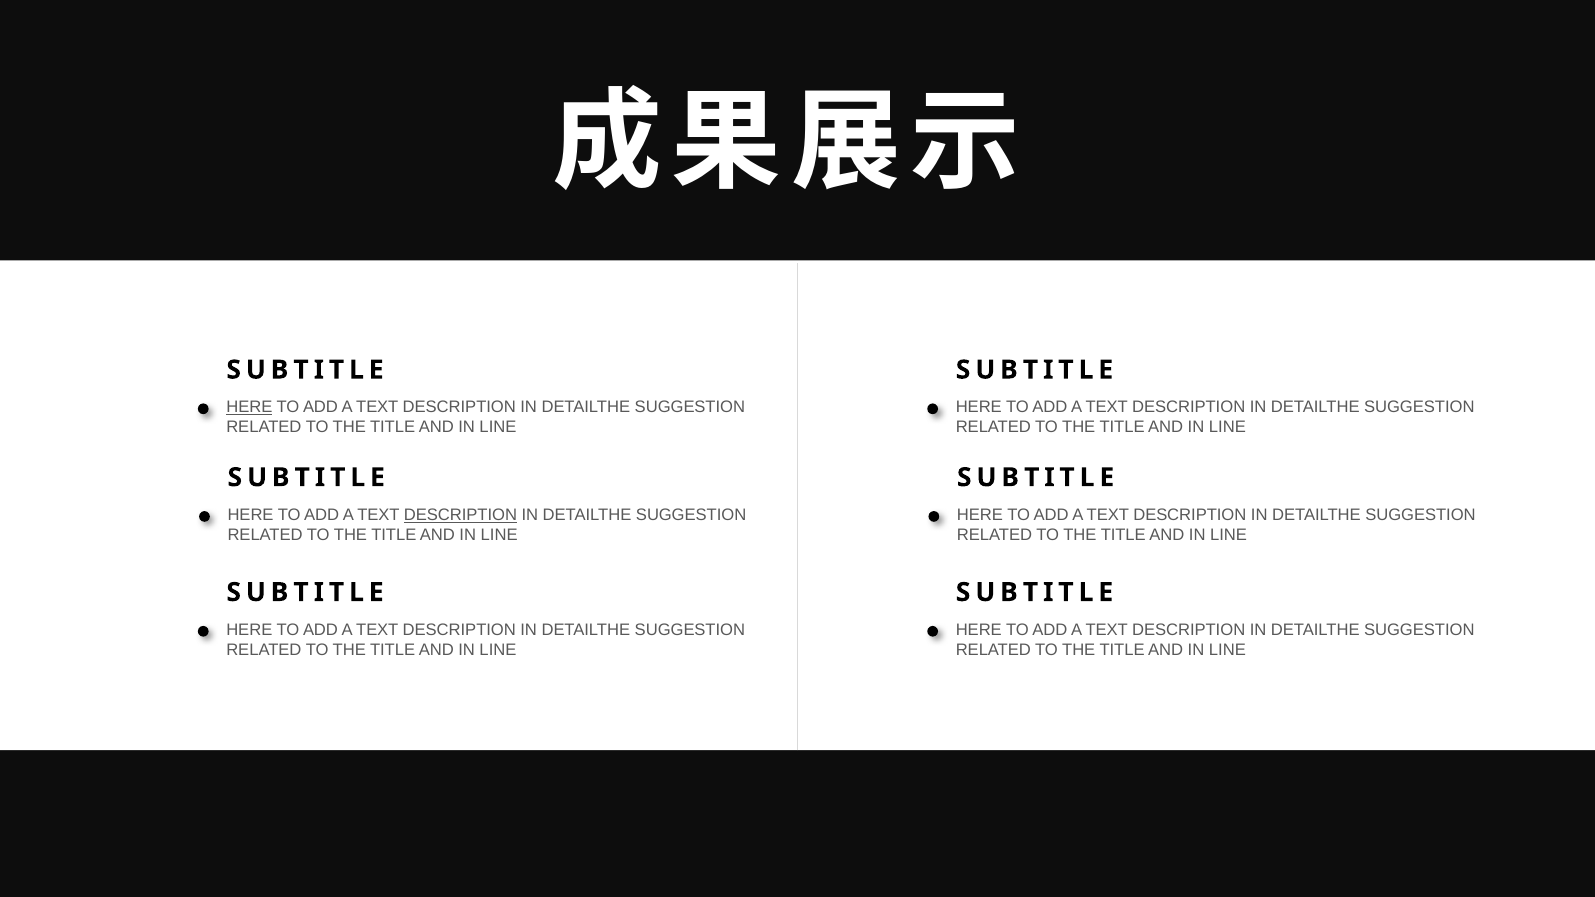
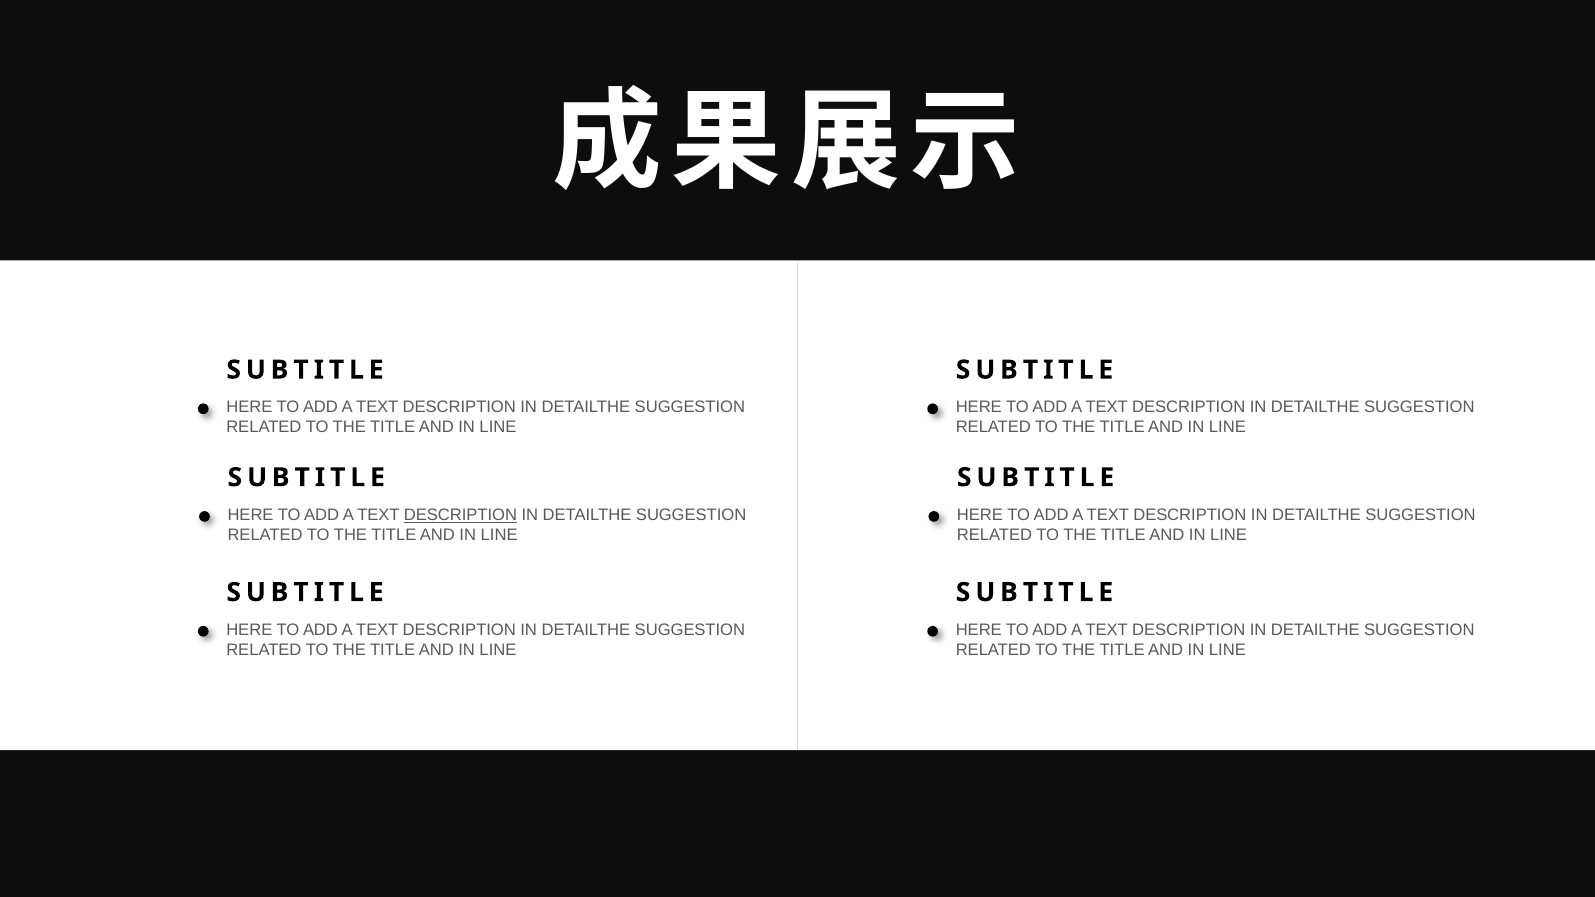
HERE underline: present -> none (249, 407)
